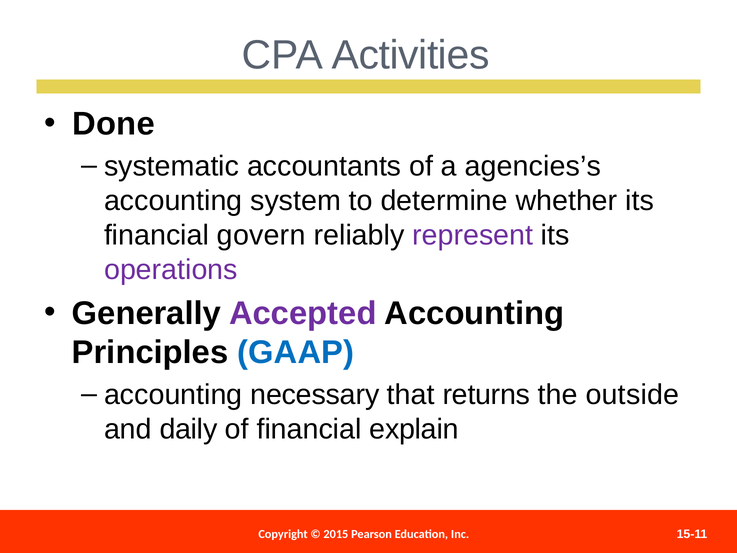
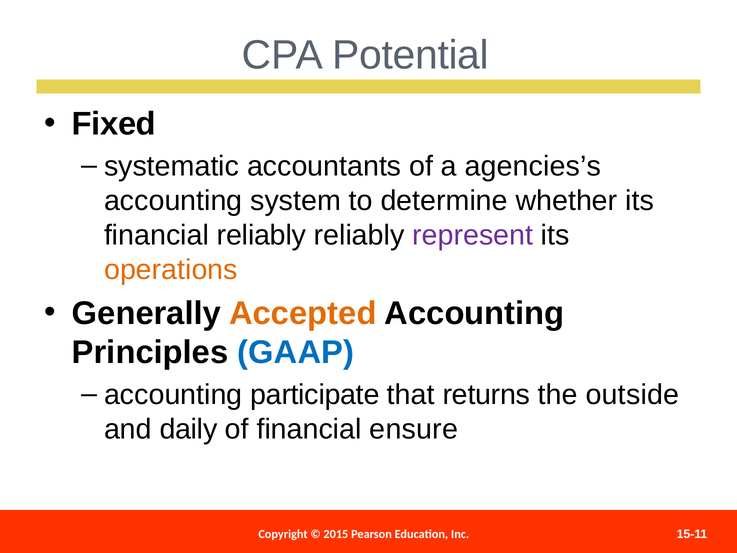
Activities: Activities -> Potential (411, 55)
Done: Done -> Fixed (114, 124)
financial govern: govern -> reliably (261, 235)
operations colour: purple -> orange (171, 269)
Accepted colour: purple -> orange (303, 313)
necessary: necessary -> participate (315, 395)
explain: explain -> ensure (414, 429)
